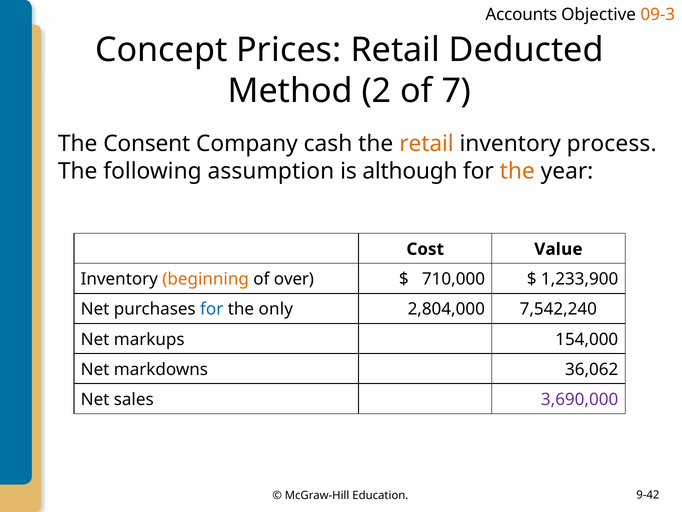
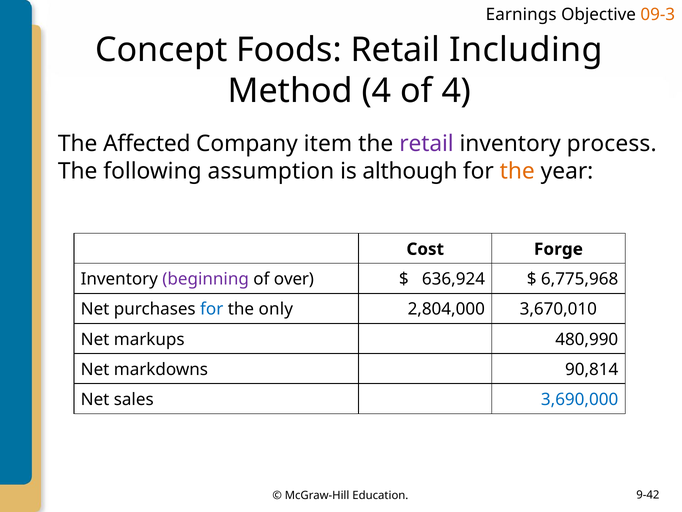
Accounts: Accounts -> Earnings (521, 15)
Prices: Prices -> Foods (289, 50)
Deducted: Deducted -> Including (526, 50)
Method 2: 2 -> 4 (377, 91)
of 7: 7 -> 4 (456, 91)
Consent: Consent -> Affected (147, 144)
cash: cash -> item (328, 144)
retail colour: orange -> purple (426, 144)
Value: Value -> Forge (558, 249)
beginning colour: orange -> purple (206, 279)
710,000: 710,000 -> 636,924 (454, 279)
1,233,900: 1,233,900 -> 6,775,968 (580, 279)
7,542,240: 7,542,240 -> 3,670,010 (558, 309)
154,000: 154,000 -> 480,990 (587, 339)
36,062: 36,062 -> 90,814 (592, 369)
3,690,000 colour: purple -> blue (580, 399)
